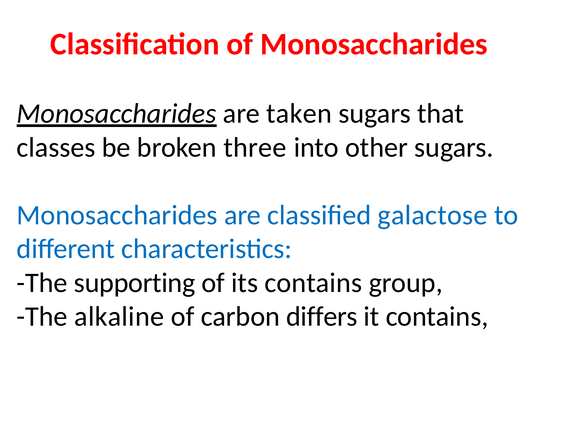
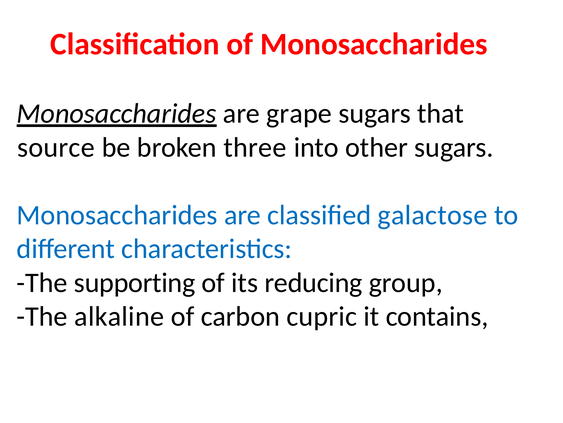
taken: taken -> grape (299, 113)
classes: classes -> source (56, 147)
its contains: contains -> reducing (313, 282)
differs: differs -> cupric (322, 316)
